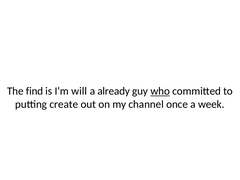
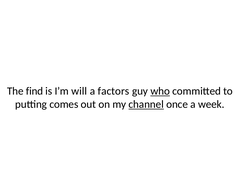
already: already -> factors (114, 91)
create: create -> comes (64, 104)
channel underline: none -> present (146, 104)
